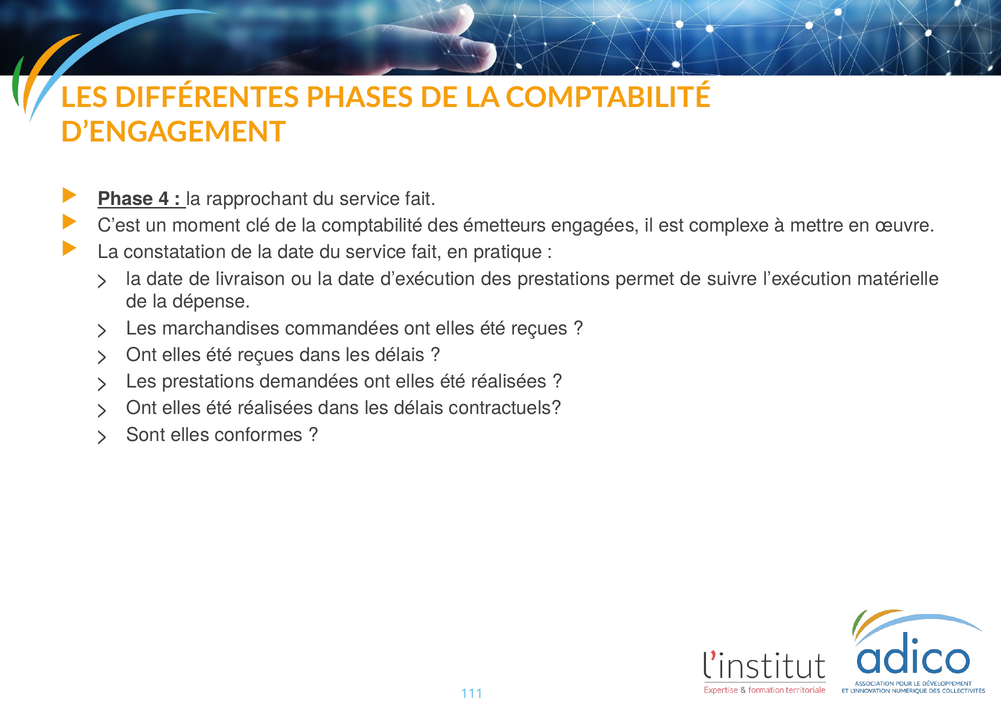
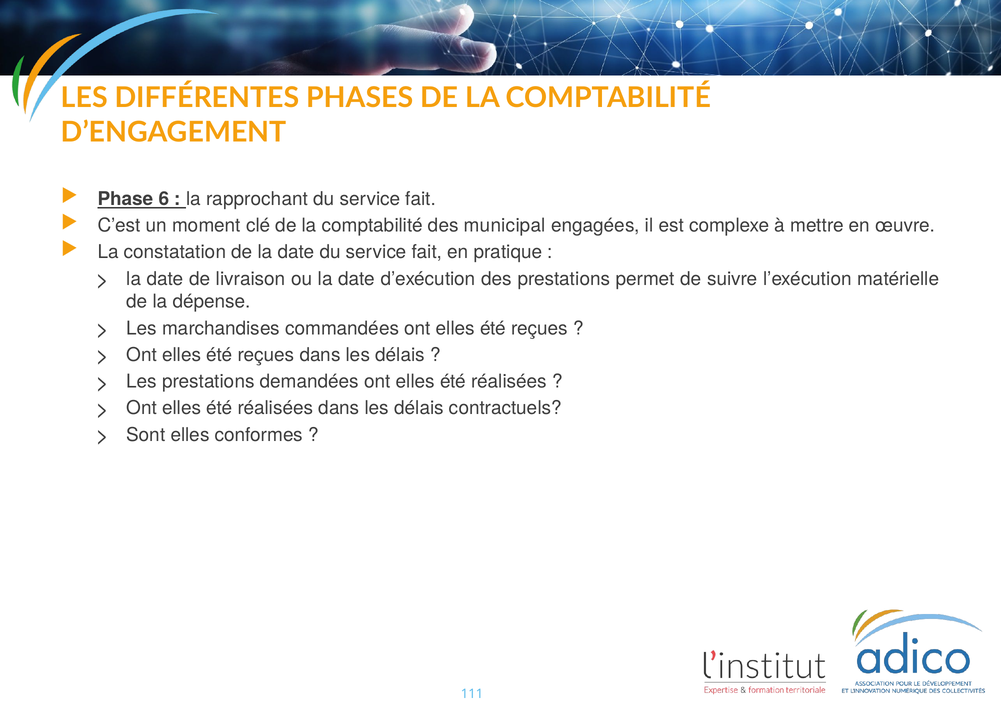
4: 4 -> 6 (164, 199)
émetteurs: émetteurs -> municipal (505, 226)
